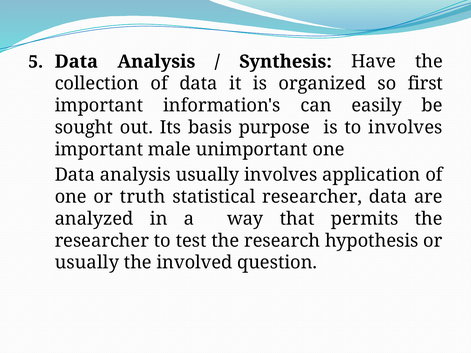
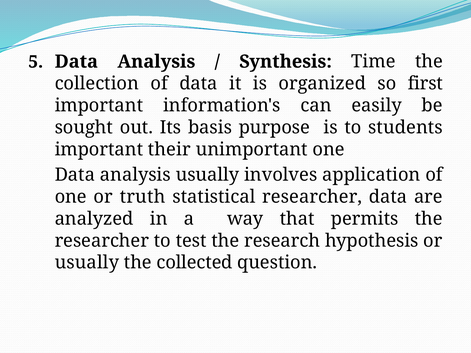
Have: Have -> Time (373, 62)
to involves: involves -> students (405, 127)
male: male -> their (169, 149)
involved: involved -> collected (195, 263)
